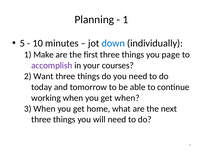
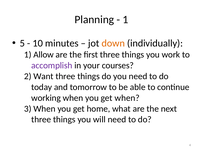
down colour: blue -> orange (113, 43)
Make: Make -> Allow (44, 55)
page: page -> work (171, 55)
